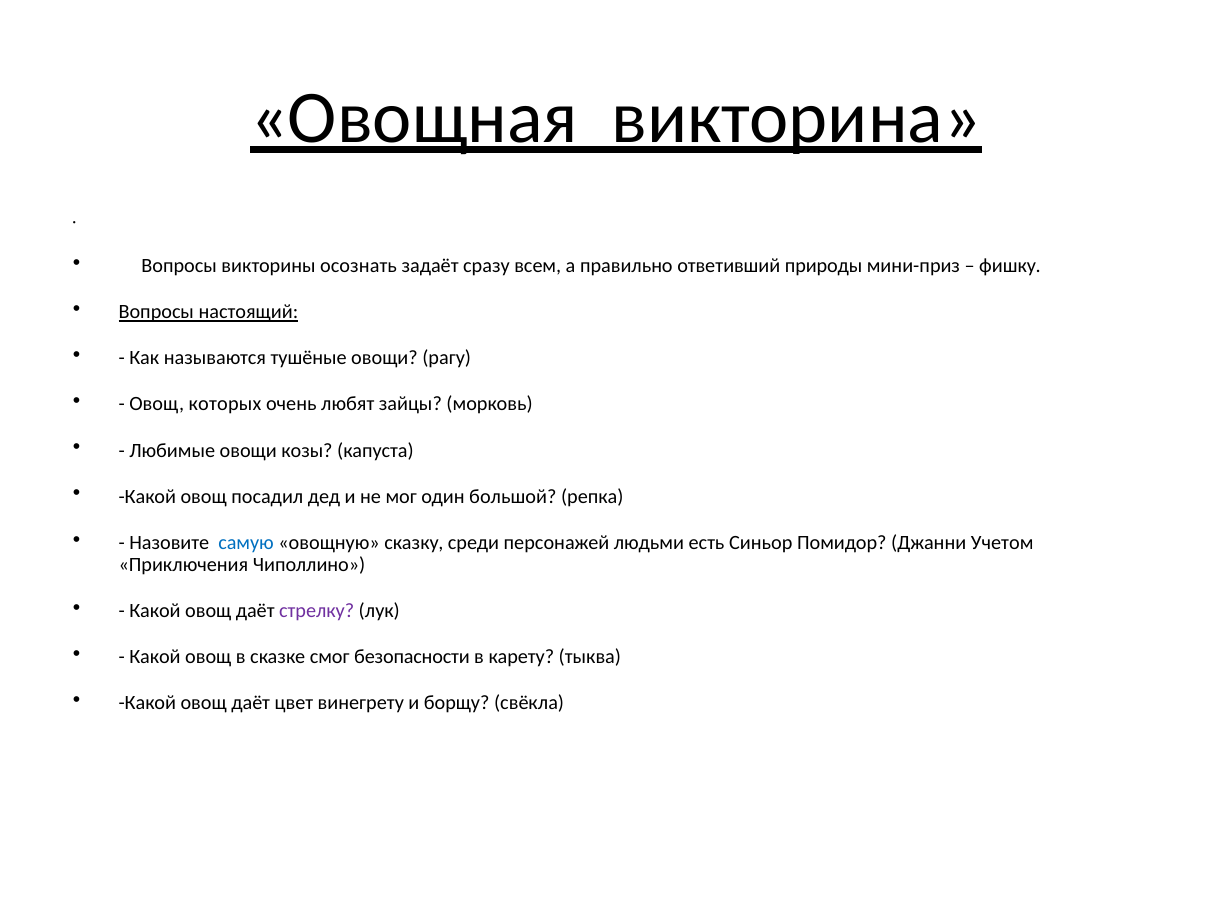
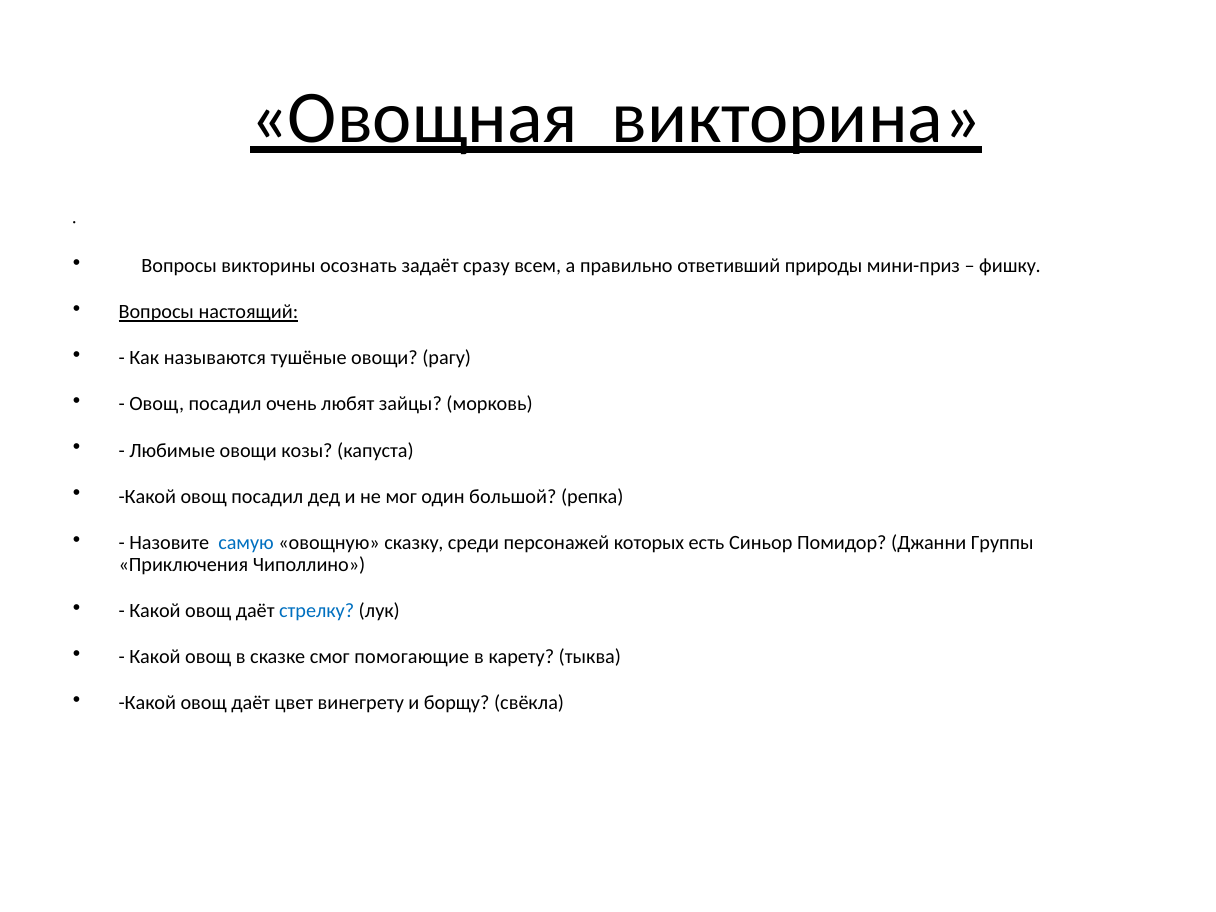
которых: которых -> посадил (225, 404)
людьми: людьми -> которых (649, 543)
Учетом: Учетом -> Группы (1002, 543)
стрелку colour: purple -> blue (317, 611)
безопасности: безопасности -> помогающие (412, 657)
